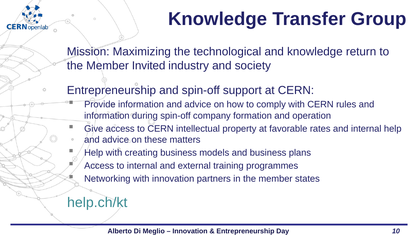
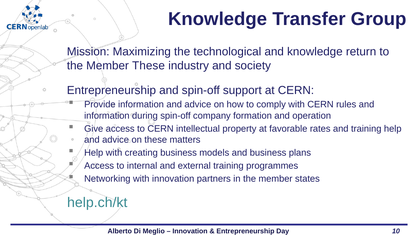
Member Invited: Invited -> These (149, 66)
and internal: internal -> training (366, 129)
